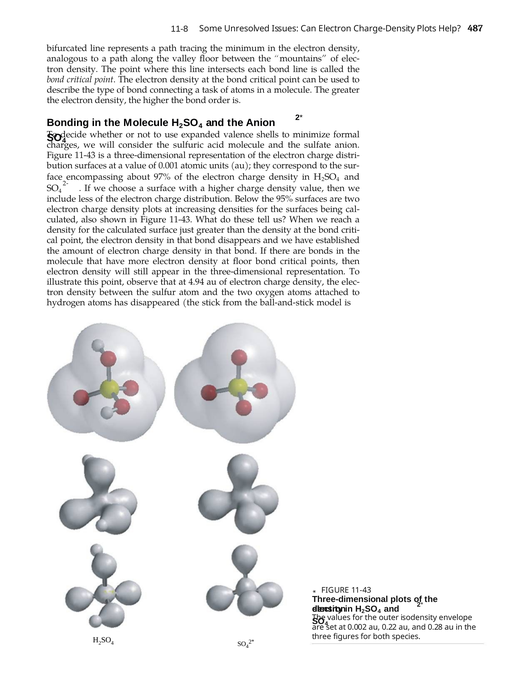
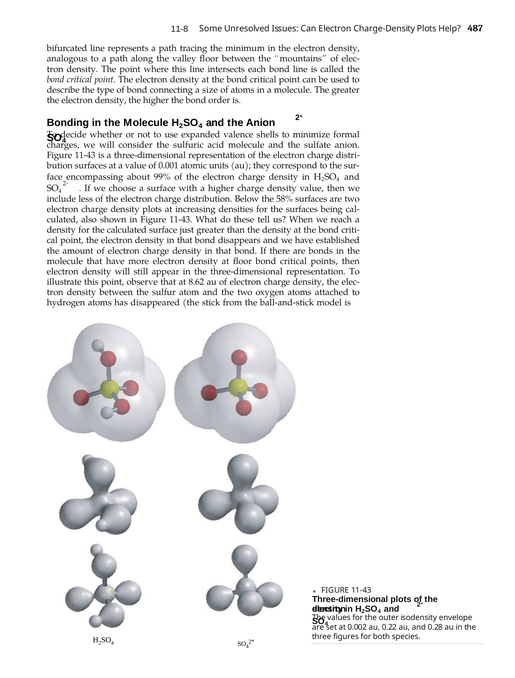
task: task -> size (210, 90)
97%: 97% -> 99% (162, 177)
95%: 95% -> 58% (285, 199)
4.94: 4.94 -> 8.62 (196, 282)
